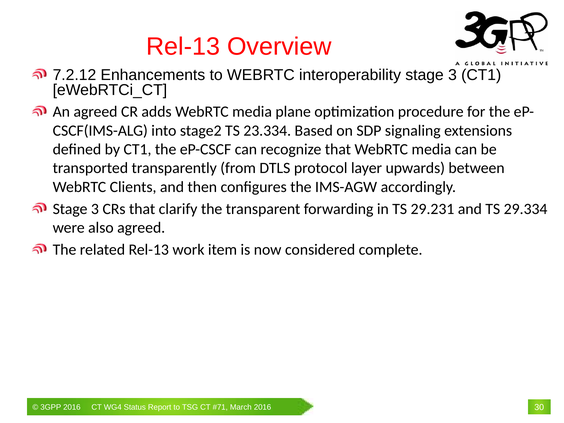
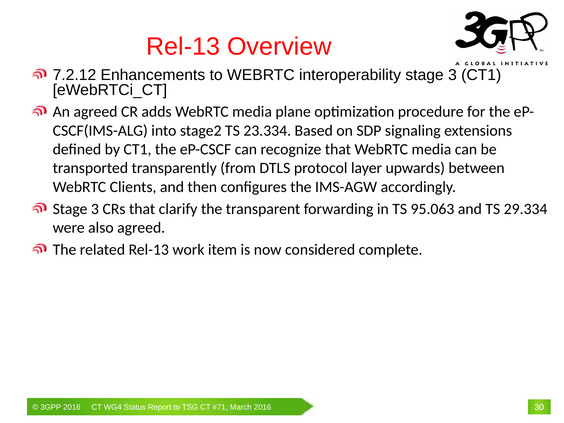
29.231: 29.231 -> 95.063 (432, 209)
